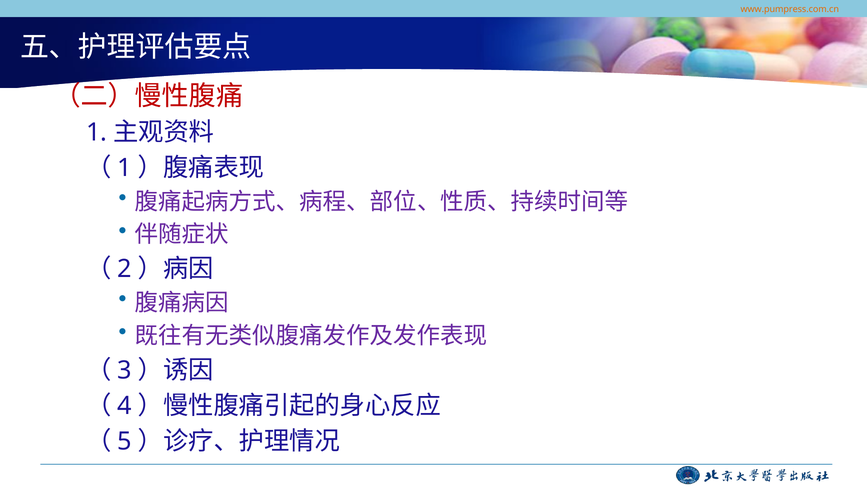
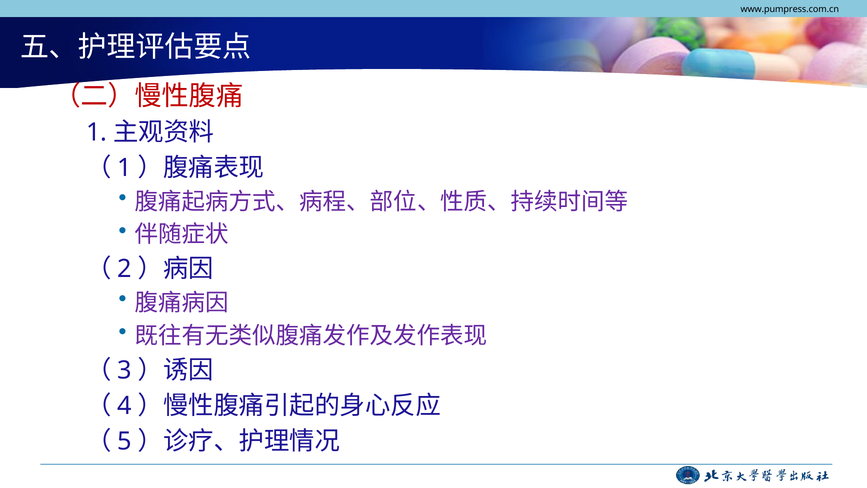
www.pumpress.com.cn colour: orange -> black (790, 9)
